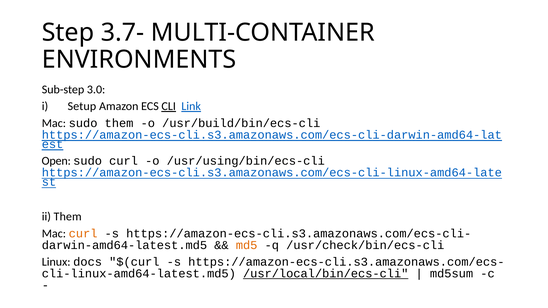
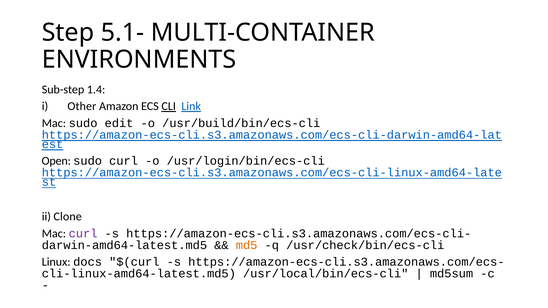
3.7-: 3.7- -> 5.1- (123, 32)
3.0: 3.0 -> 1.4 (96, 89)
Setup: Setup -> Other (82, 106)
sudo them: them -> edit (119, 123)
/usr/using/bin/ecs-cli: /usr/using/bin/ecs-cli -> /usr/login/bin/ecs-cli (246, 161)
ii Them: Them -> Clone (68, 217)
curl colour: orange -> purple (83, 234)
/usr/local/bin/ecs-cli underline: present -> none (326, 274)
